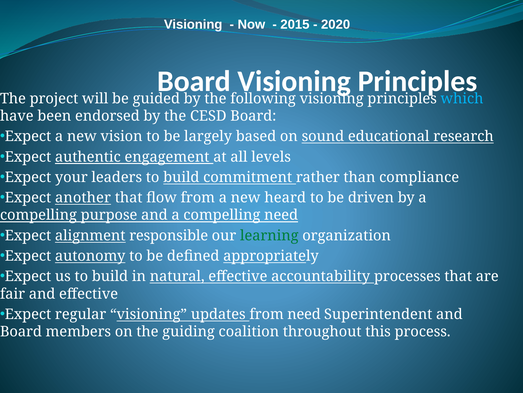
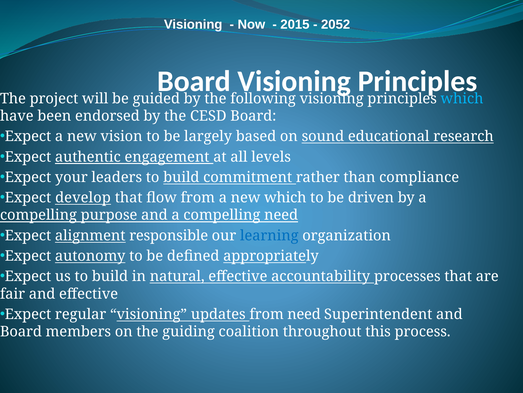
2020: 2020 -> 2052 (336, 24)
another: another -> develop (83, 197)
new heard: heard -> which (285, 197)
learning colour: green -> blue (269, 235)
